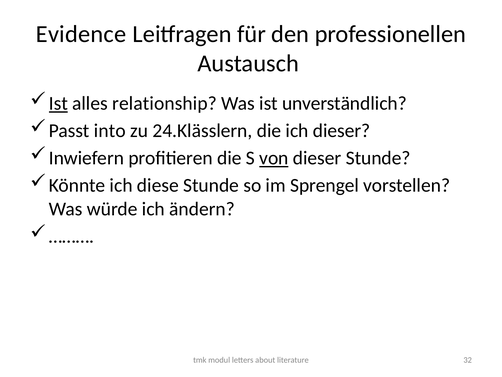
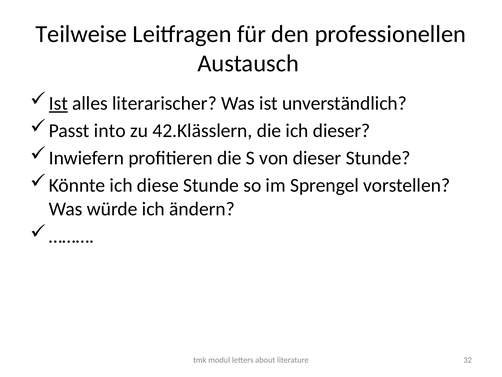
Evidence: Evidence -> Teilweise (81, 34)
relationship: relationship -> literarischer (164, 103)
24.Klässlern: 24.Klässlern -> 42.Klässlern (202, 131)
von underline: present -> none (274, 158)
